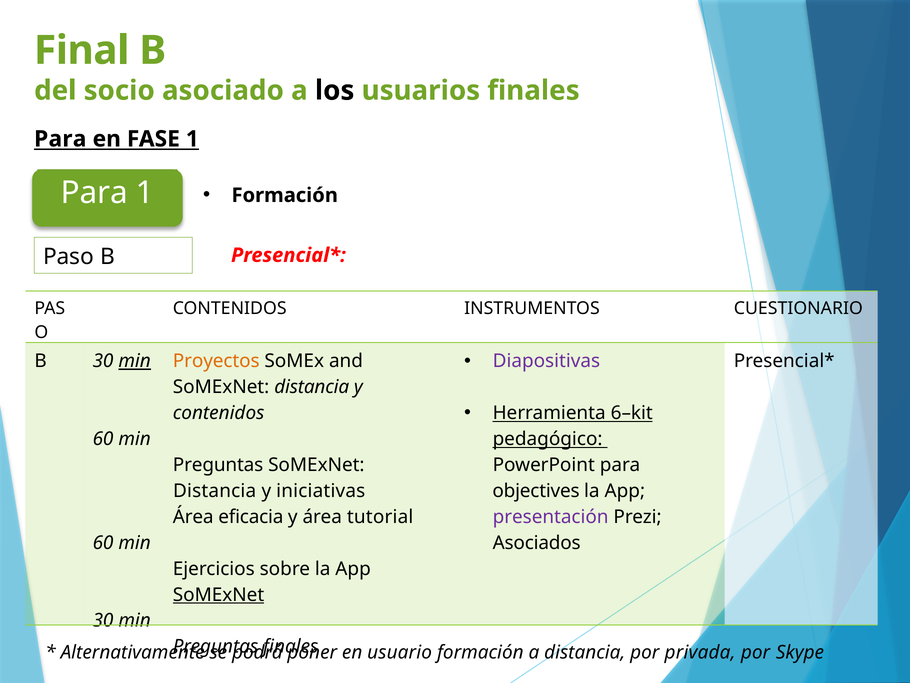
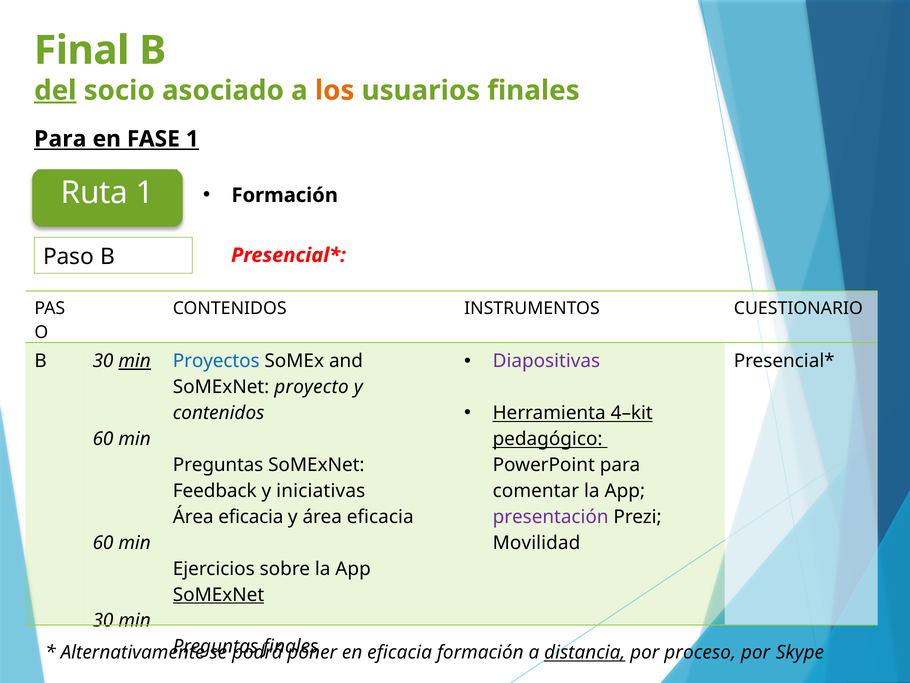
del underline: none -> present (55, 90)
los colour: black -> orange (335, 90)
Para: Para -> Ruta (94, 193)
Proyectos colour: orange -> blue (216, 361)
distancia: distancia -> proyecto (312, 387)
6–kit: 6–kit -> 4–kit (632, 413)
Distancia: Distancia -> Feedback (215, 491)
objectives: objectives -> comentar (536, 491)
y área tutorial: tutorial -> eficacia (380, 516)
Asociados: Asociados -> Movilidad (537, 542)
en usuario: usuario -> eficacia (400, 652)
distancia underline: none -> present (585, 652)
privada: privada -> proceso (700, 652)
